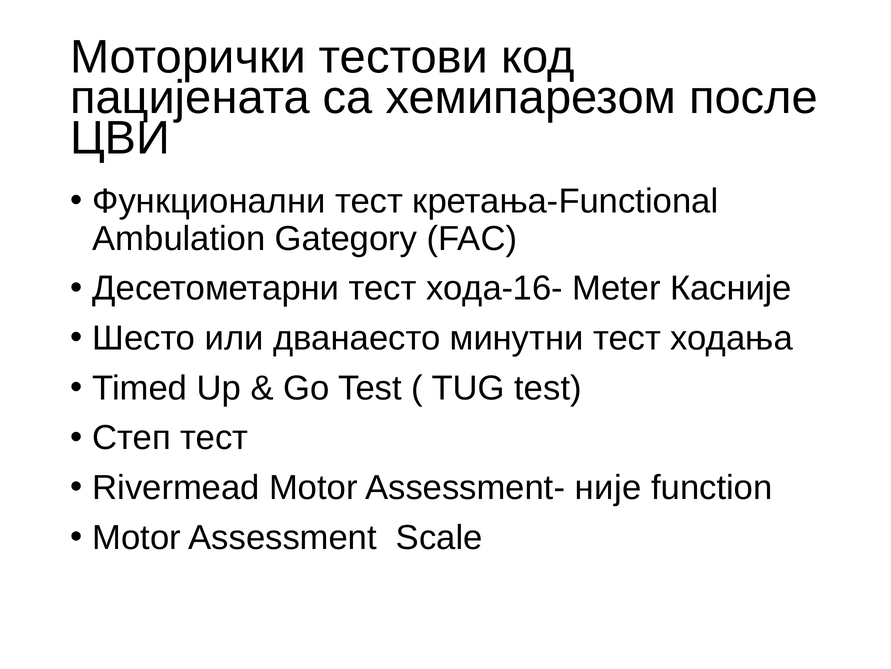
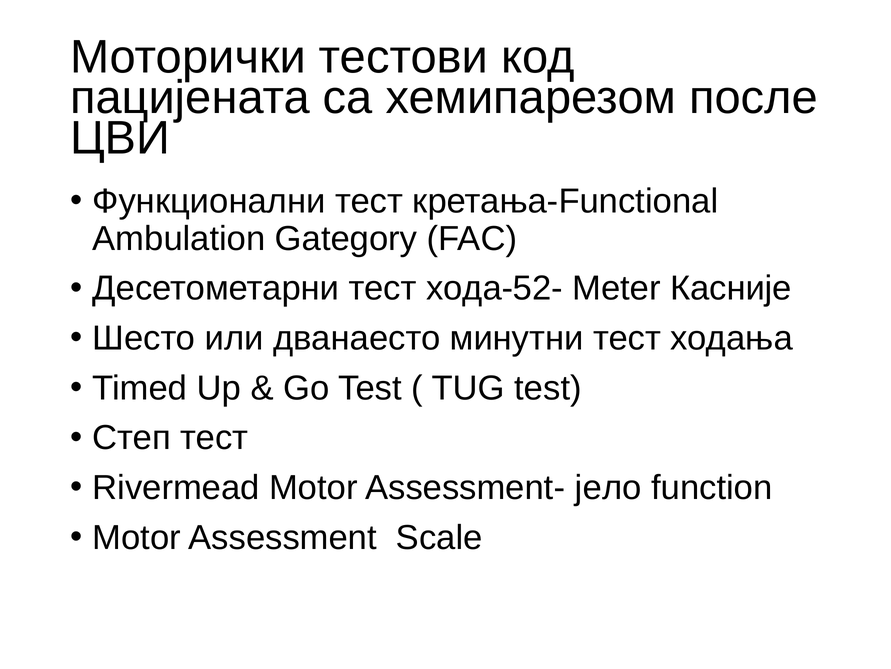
хода-16-: хода-16- -> хода-52- (494, 288)
није: није -> јело (608, 487)
